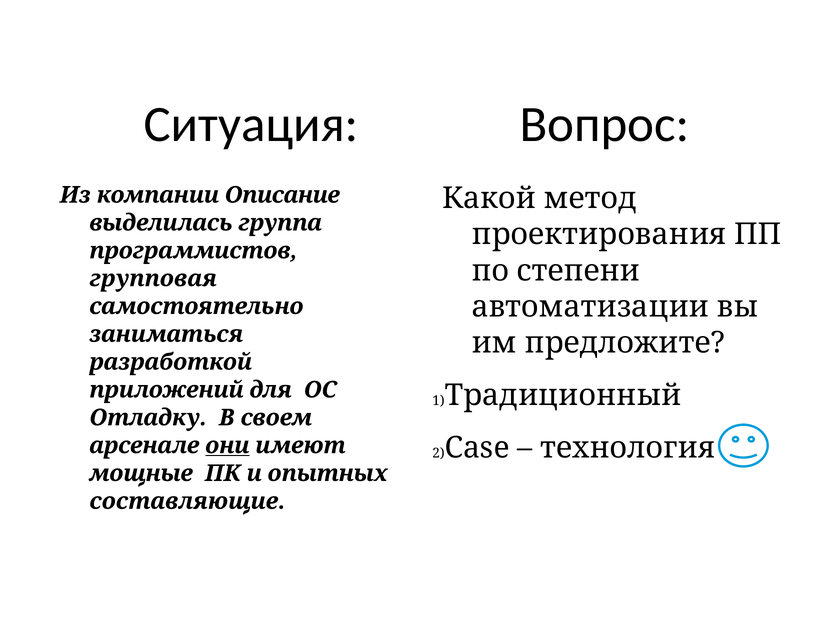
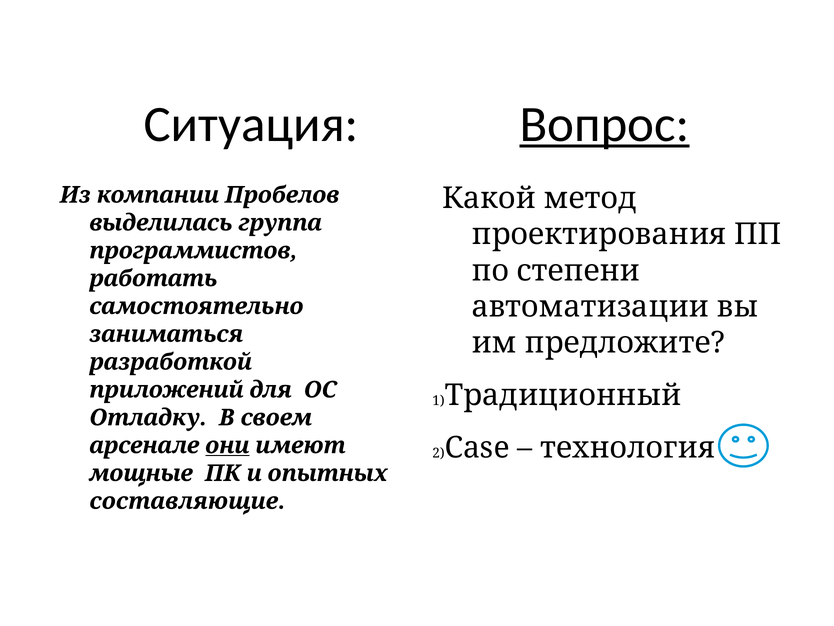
Вопрос underline: none -> present (605, 124)
Описание: Описание -> Пробелов (282, 195)
групповая: групповая -> работать (153, 278)
